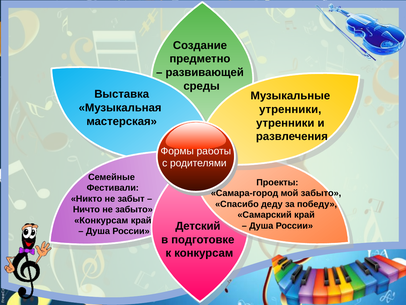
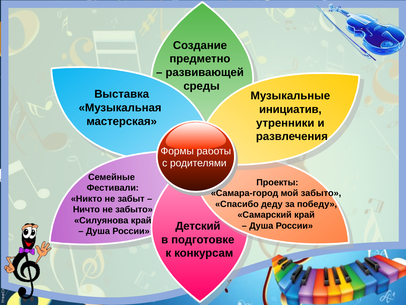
утренники: утренники -> инициатив (290, 109)
Конкурсам: Конкурсам -> Силуянова (101, 220)
